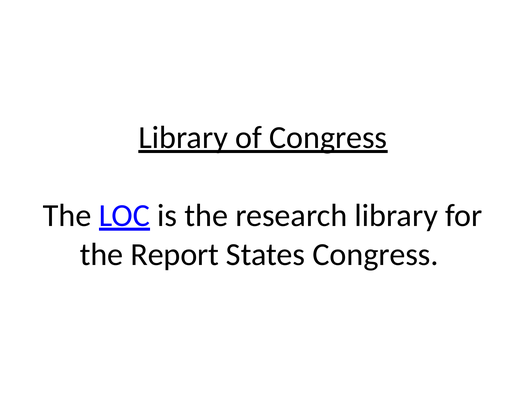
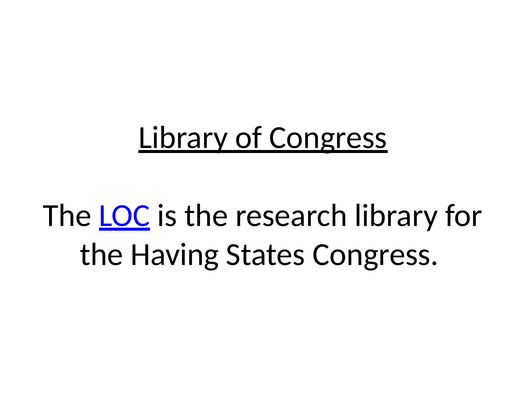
Report: Report -> Having (175, 255)
